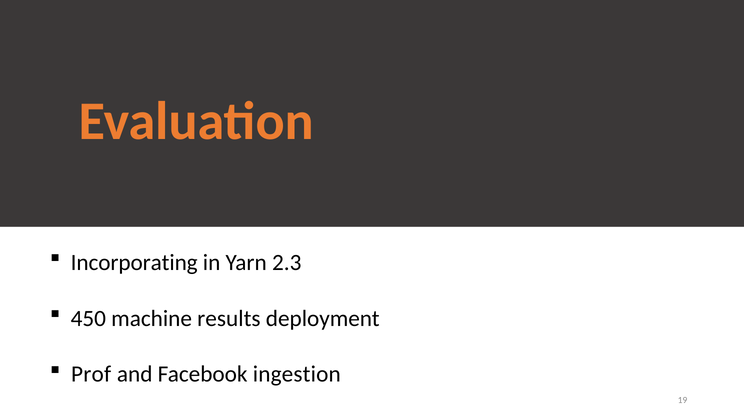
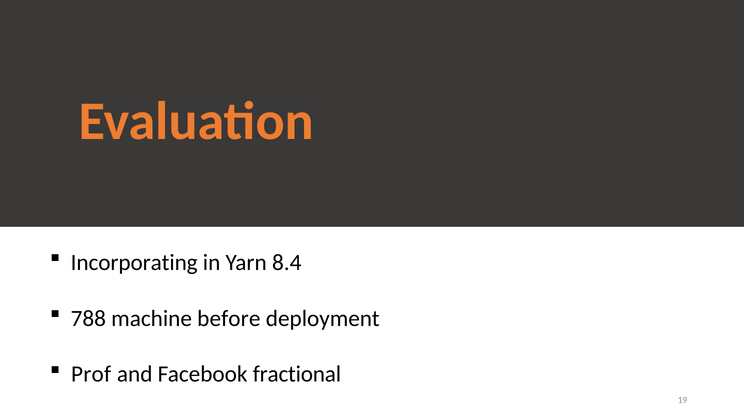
2.3: 2.3 -> 8.4 (287, 262)
450: 450 -> 788 (88, 318)
results: results -> before (229, 318)
ingestion: ingestion -> fractional (297, 374)
